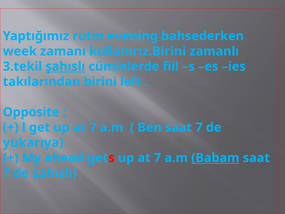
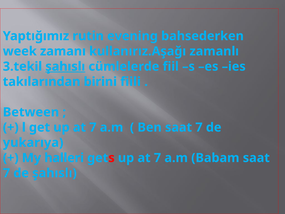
kullanırız.Birini: kullanırız.Birini -> kullanırız.Aşağı (138, 51)
left: left -> fiili (131, 82)
Opposite: Opposite -> Between (31, 112)
ahead: ahead -> halleri (64, 158)
Babam underline: present -> none (215, 158)
